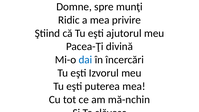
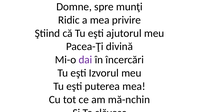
dai colour: blue -> purple (85, 60)
